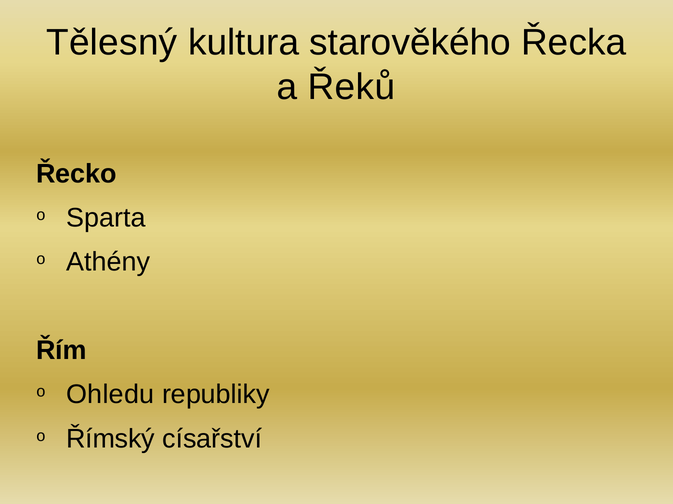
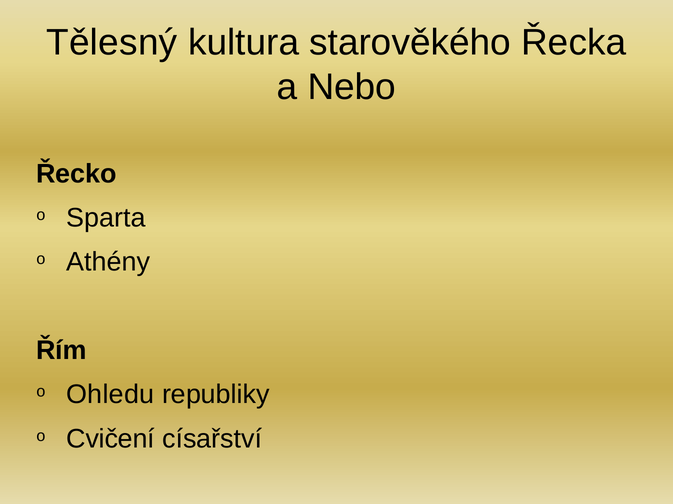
Řeků: Řeků -> Nebo (352, 87)
Římský: Římský -> Cvičení (111, 439)
